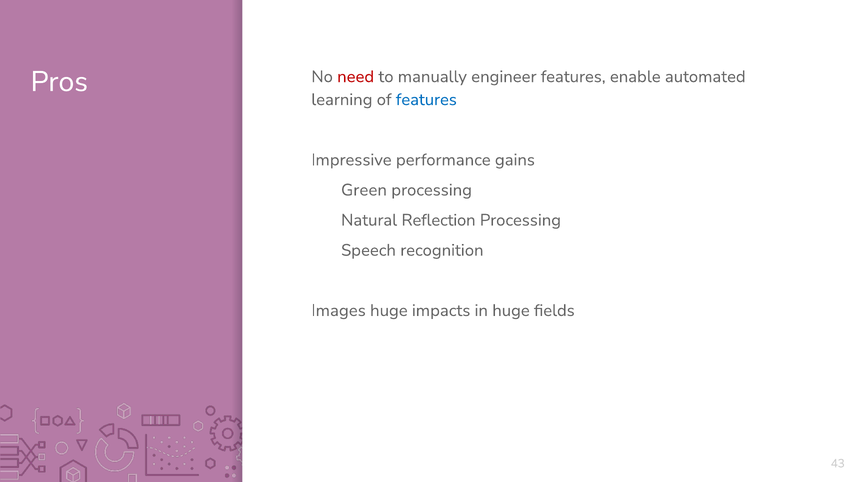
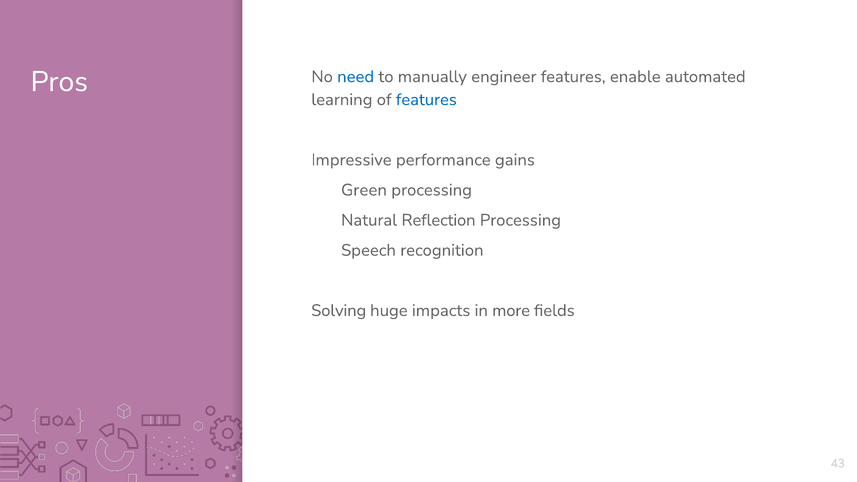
need colour: red -> blue (356, 77)
Images: Images -> Solving (339, 311)
in huge: huge -> more (511, 311)
